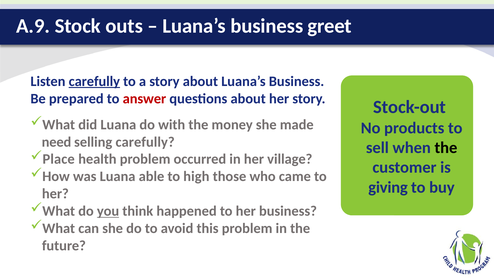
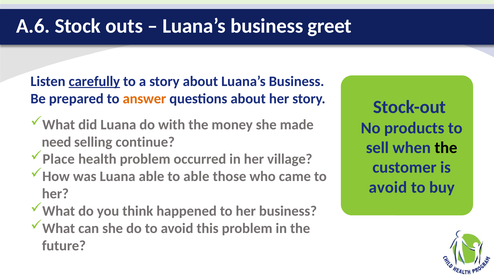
A.9: A.9 -> A.6 (33, 26)
answer colour: red -> orange (144, 99)
selling carefully: carefully -> continue (145, 142)
to high: high -> able (196, 176)
giving: giving -> avoid (388, 187)
you underline: present -> none (108, 211)
